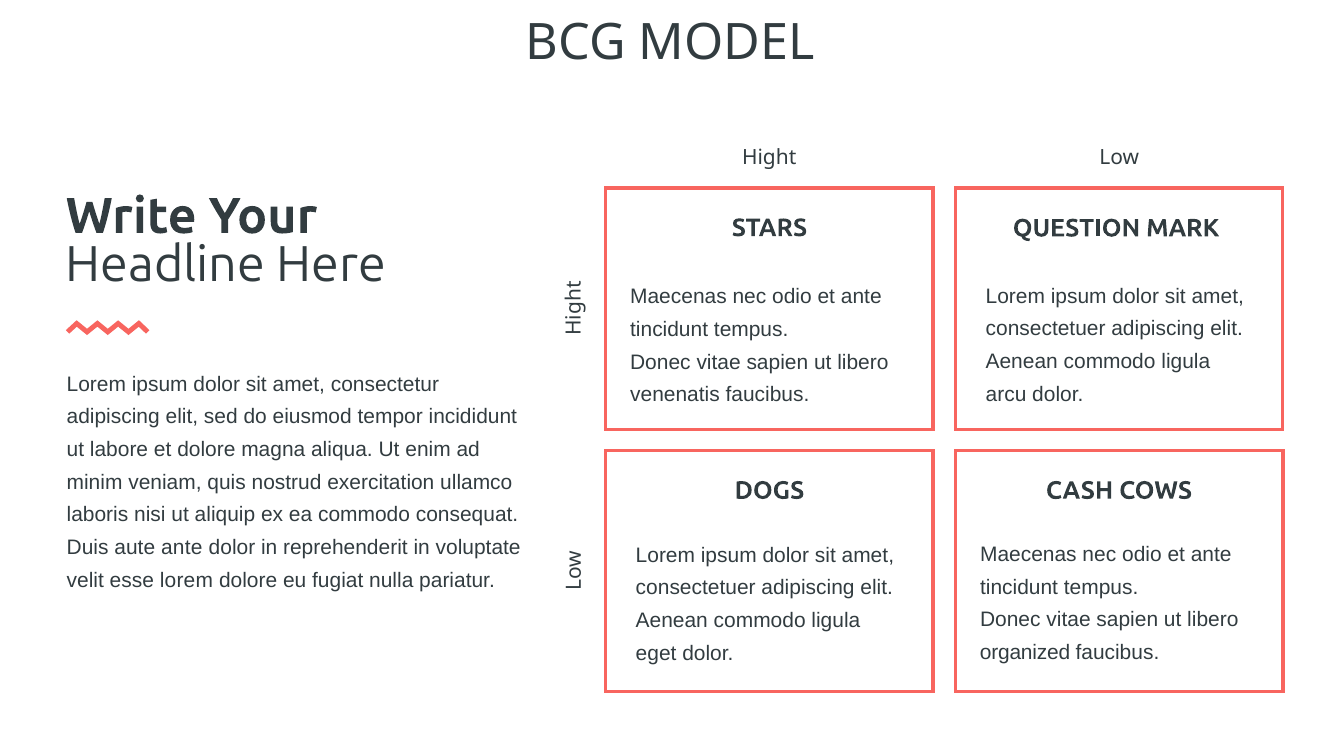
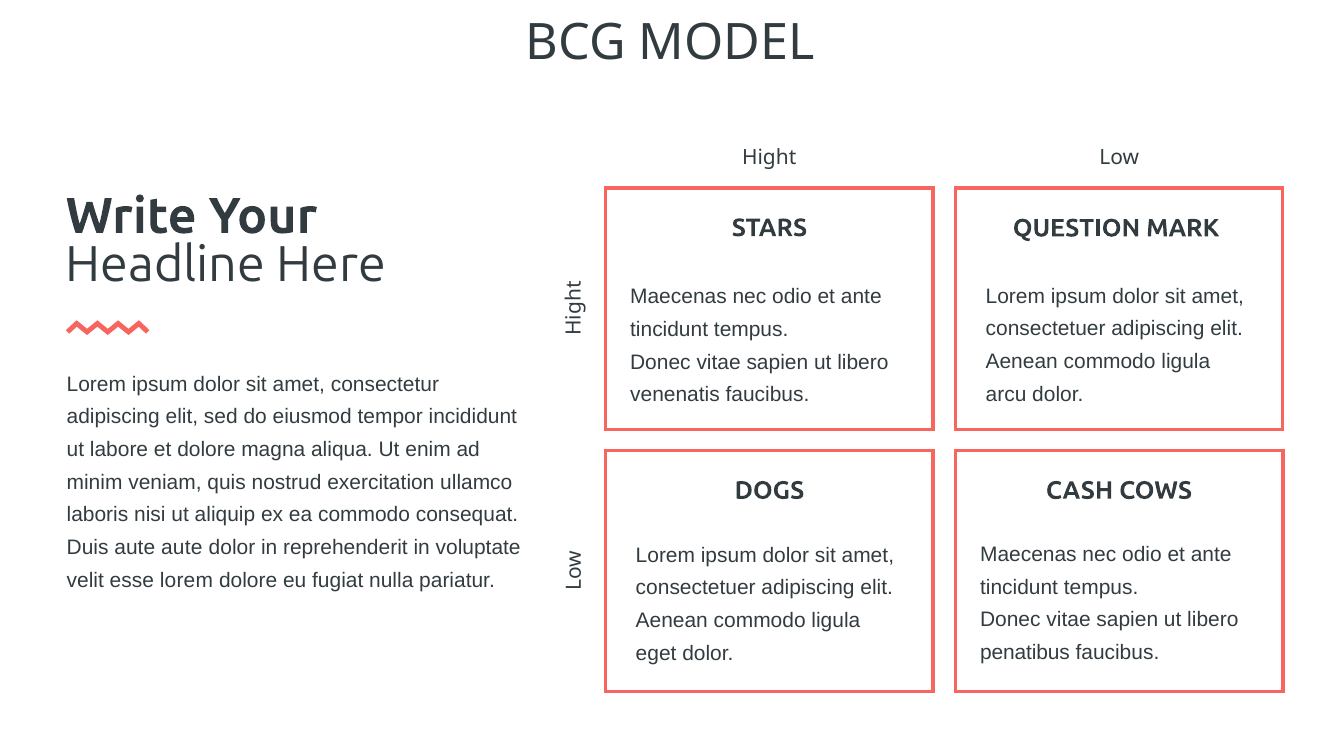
aute ante: ante -> aute (182, 548)
organized: organized -> penatibus (1025, 653)
